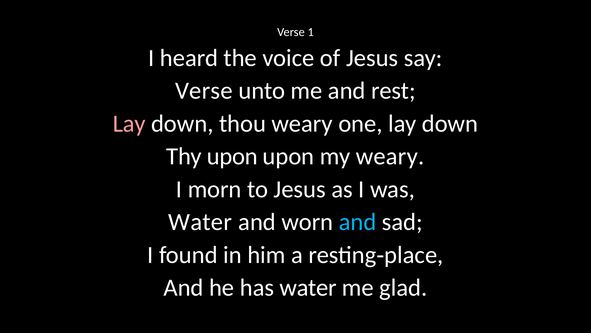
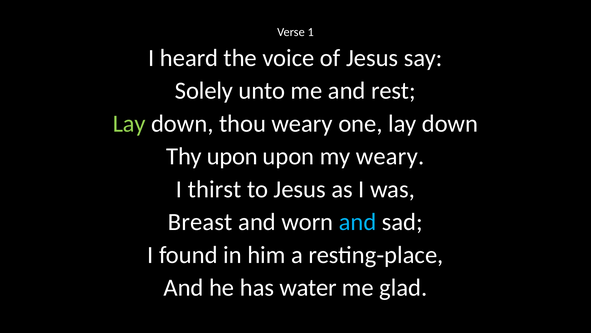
Verse: Verse -> Solely (204, 91)
Lay colour: pink -> light green (129, 123)
morn: morn -> thirst (215, 189)
Water: Water -> Breast (200, 222)
